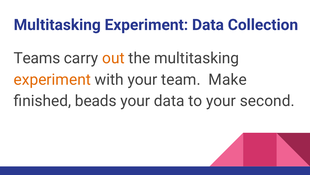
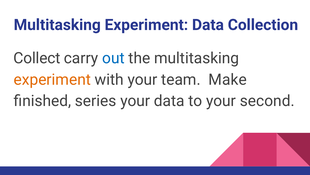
Teams: Teams -> Collect (37, 58)
out colour: orange -> blue (113, 58)
beads: beads -> series (96, 101)
